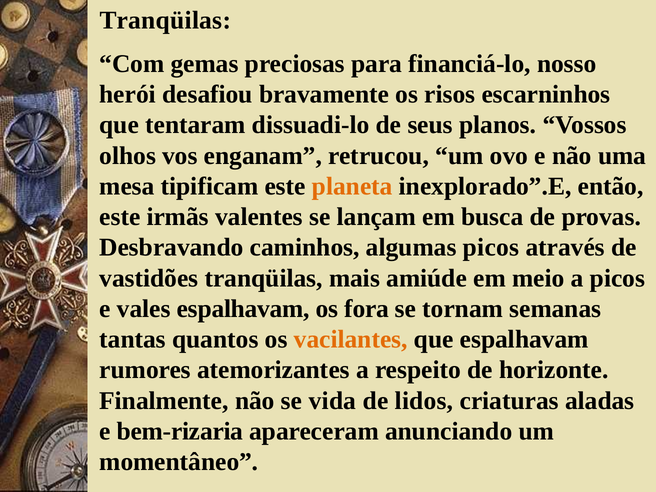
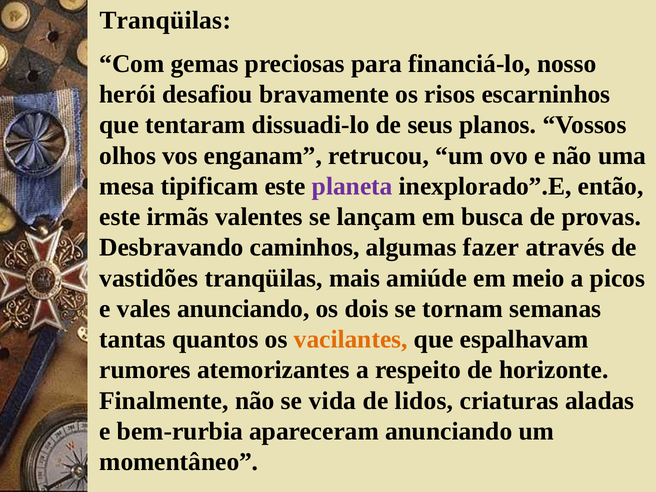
planeta colour: orange -> purple (352, 186)
algumas picos: picos -> fazer (491, 247)
vales espalhavam: espalhavam -> anunciando (243, 309)
fora: fora -> dois (366, 309)
bem-rizaria: bem-rizaria -> bem-rurbia (180, 431)
